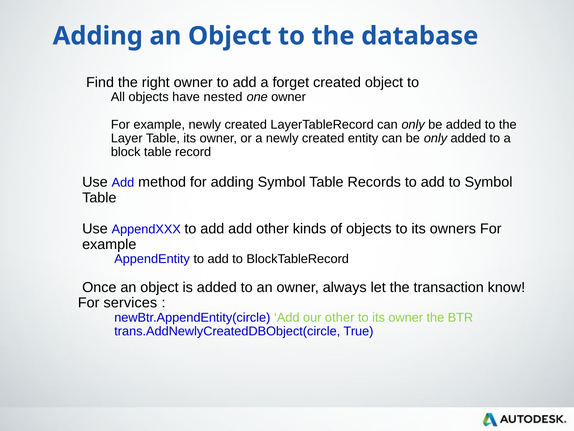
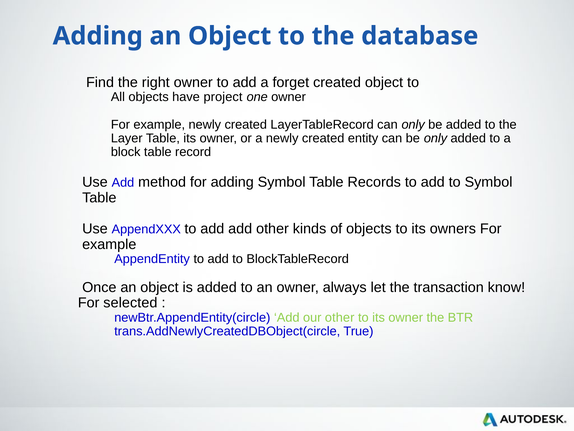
nested: nested -> project (223, 97)
services: services -> selected (130, 303)
